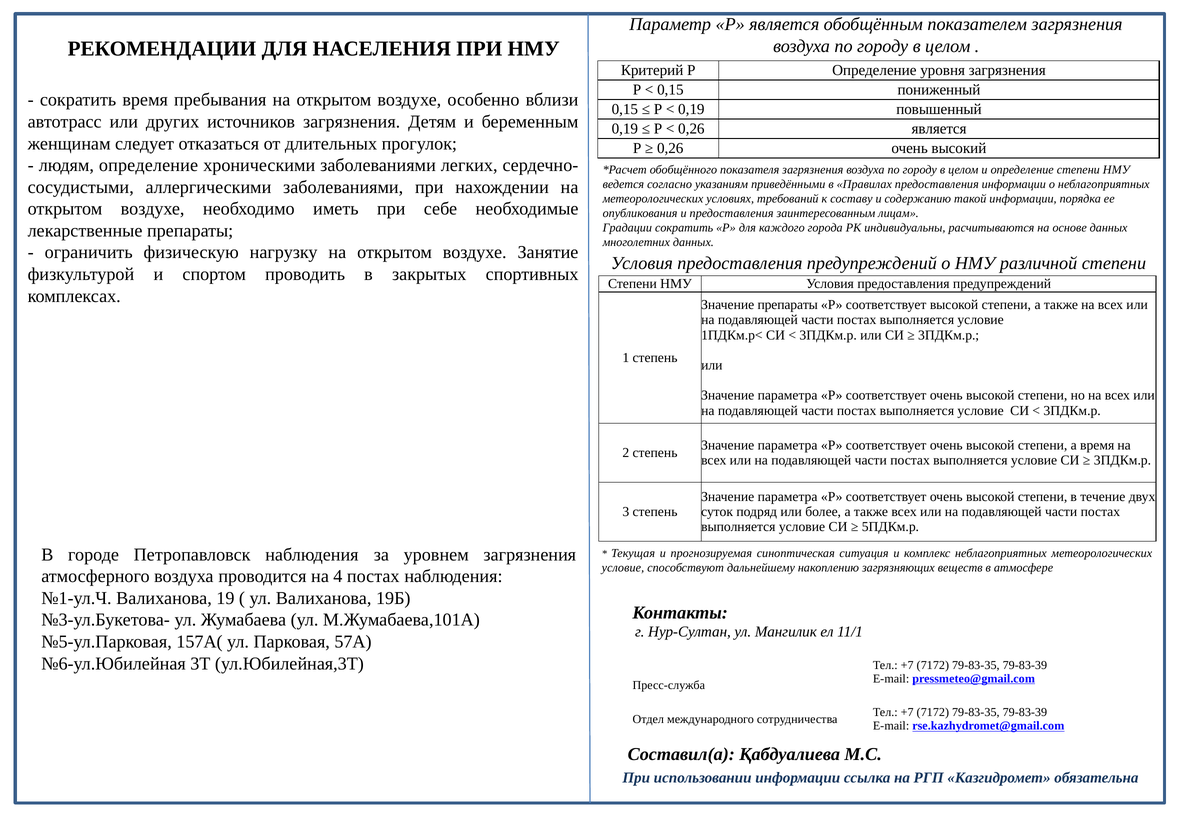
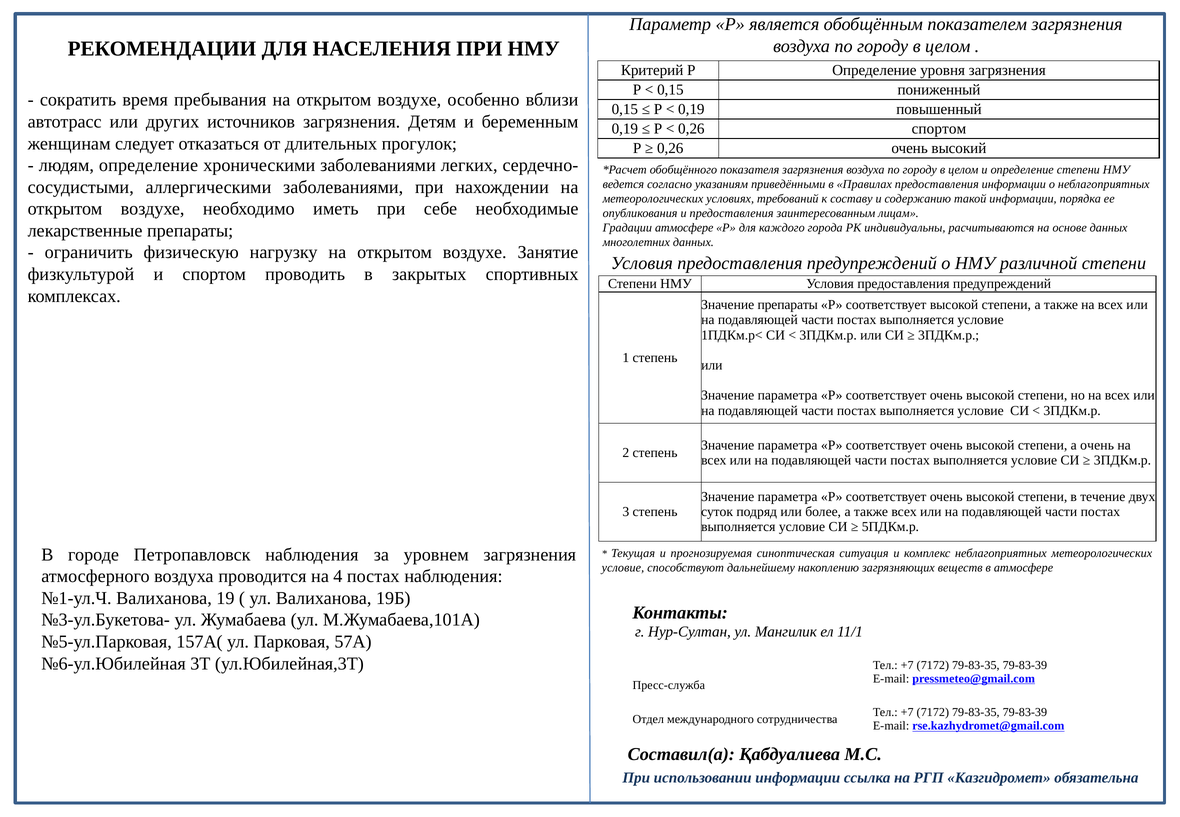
0,26 является: является -> спортом (939, 129)
Градации сократить: сократить -> атмосфере (684, 227)
а время: время -> очень (1097, 445)
